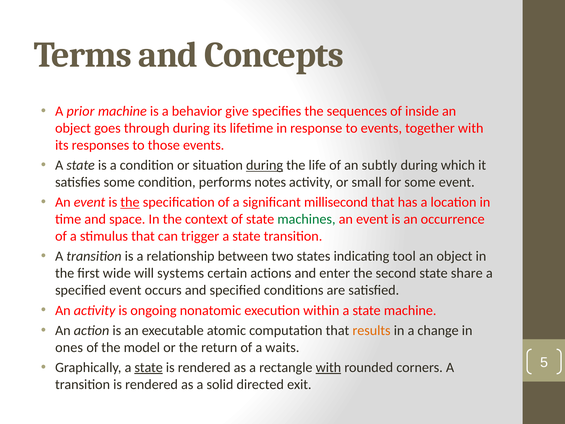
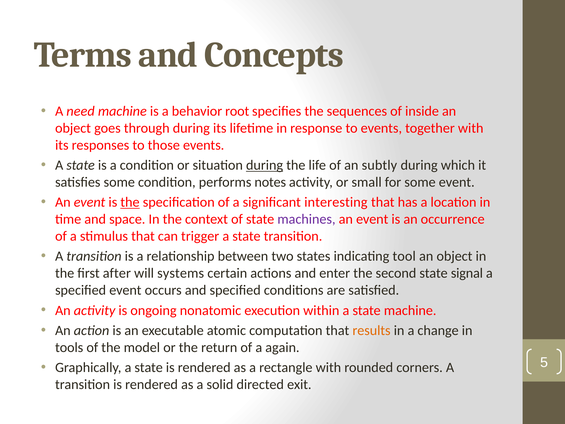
prior: prior -> need (81, 111)
give: give -> root (237, 111)
millisecond: millisecond -> interesting (336, 202)
machines colour: green -> purple (306, 219)
wide: wide -> after (117, 273)
share: share -> signal (467, 273)
ones: ones -> tools (69, 347)
waits: waits -> again (282, 347)
state underline: present -> none (149, 367)
with underline: present -> none (328, 367)
